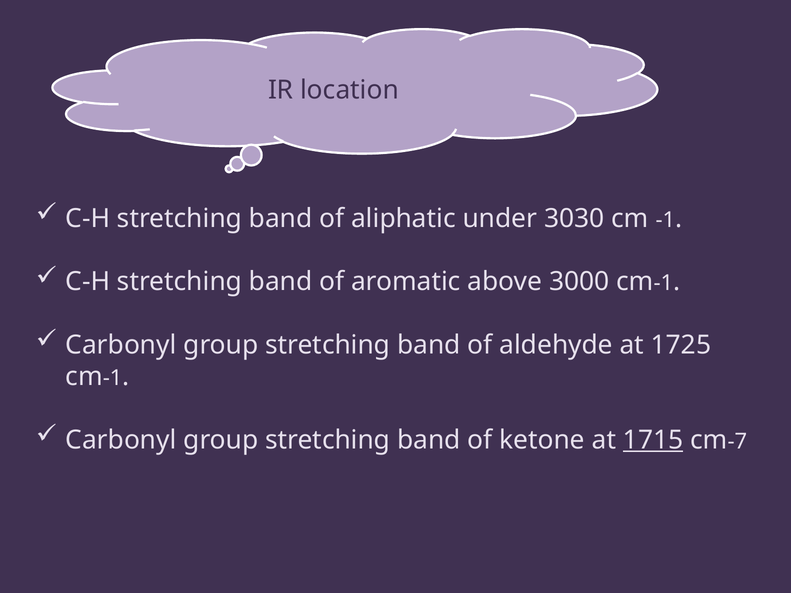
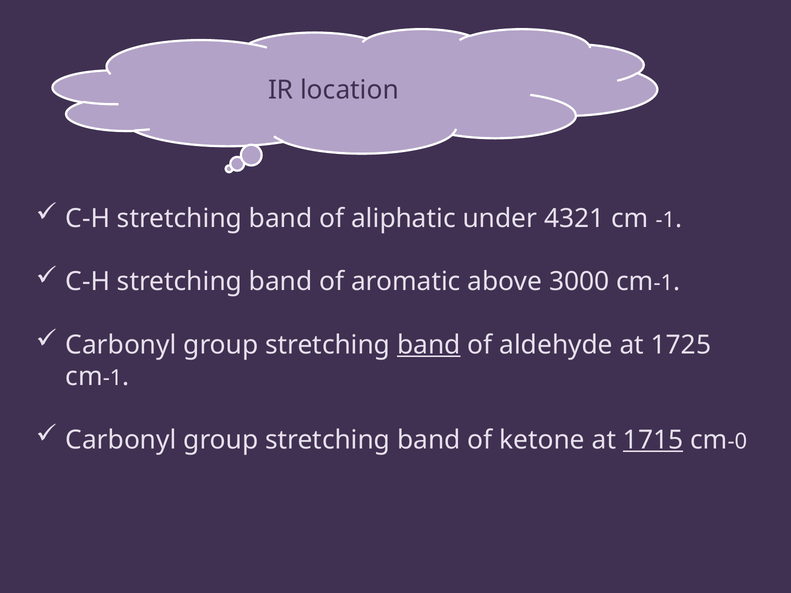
3030: 3030 -> 4321 (574, 219)
band underline: none -> present (429, 345)
-7: -7 -> -0 (737, 441)
